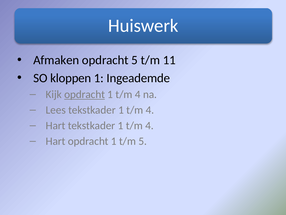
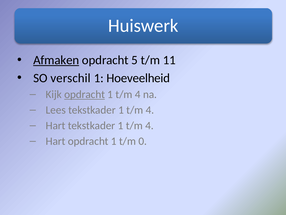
Afmaken underline: none -> present (56, 60)
kloppen: kloppen -> verschil (71, 78)
Ingeademde: Ingeademde -> Hoeveelheid (138, 78)
t/m 5: 5 -> 0 (143, 141)
